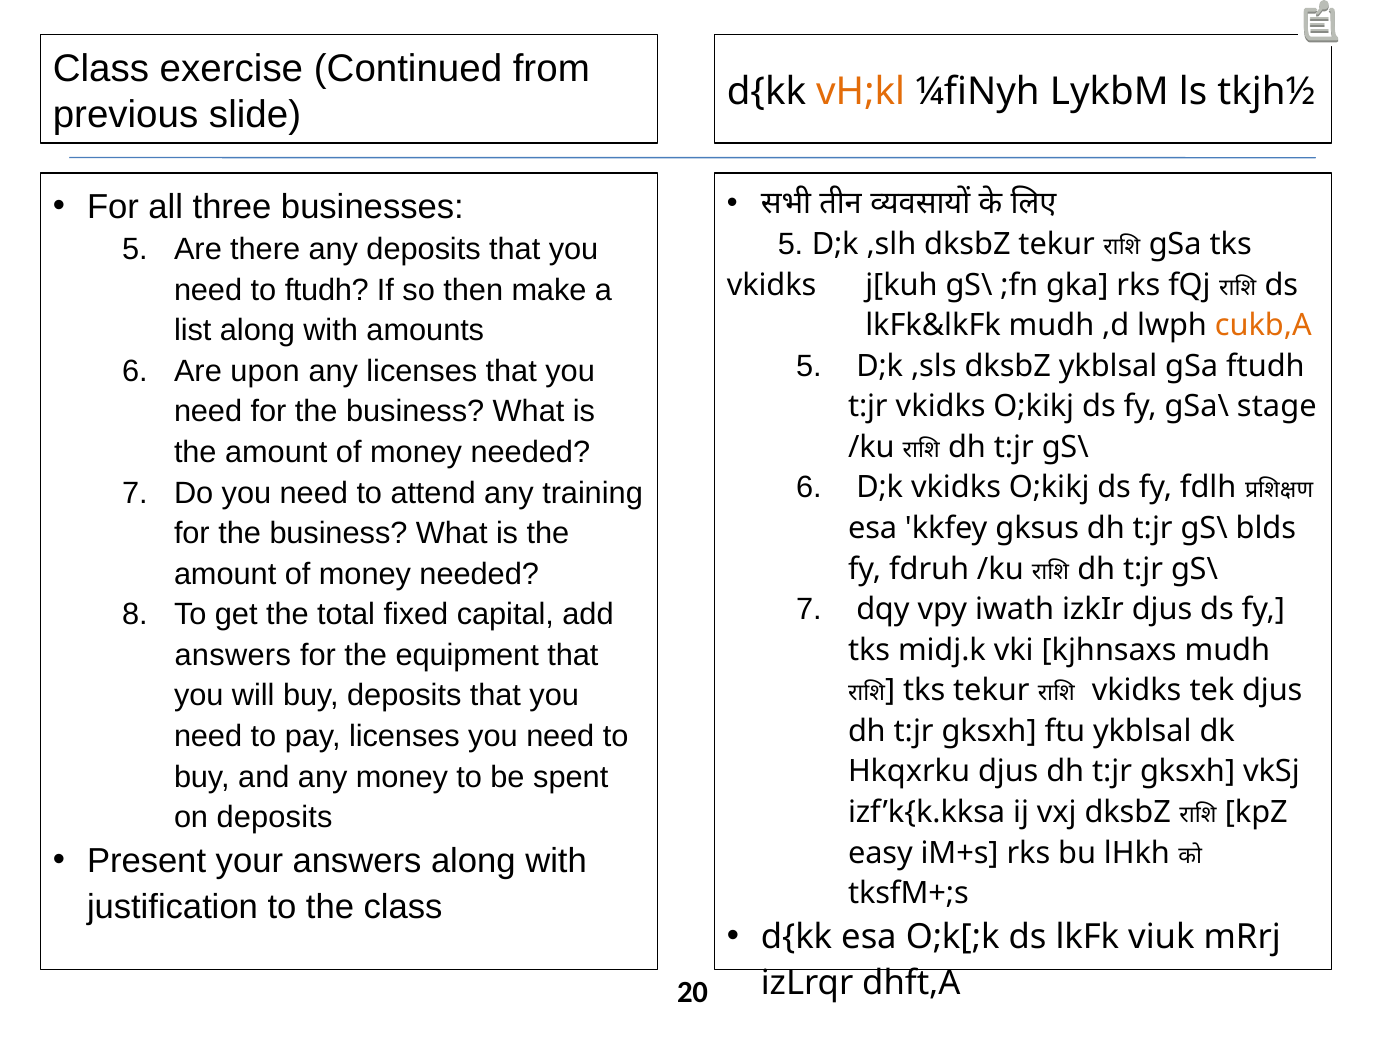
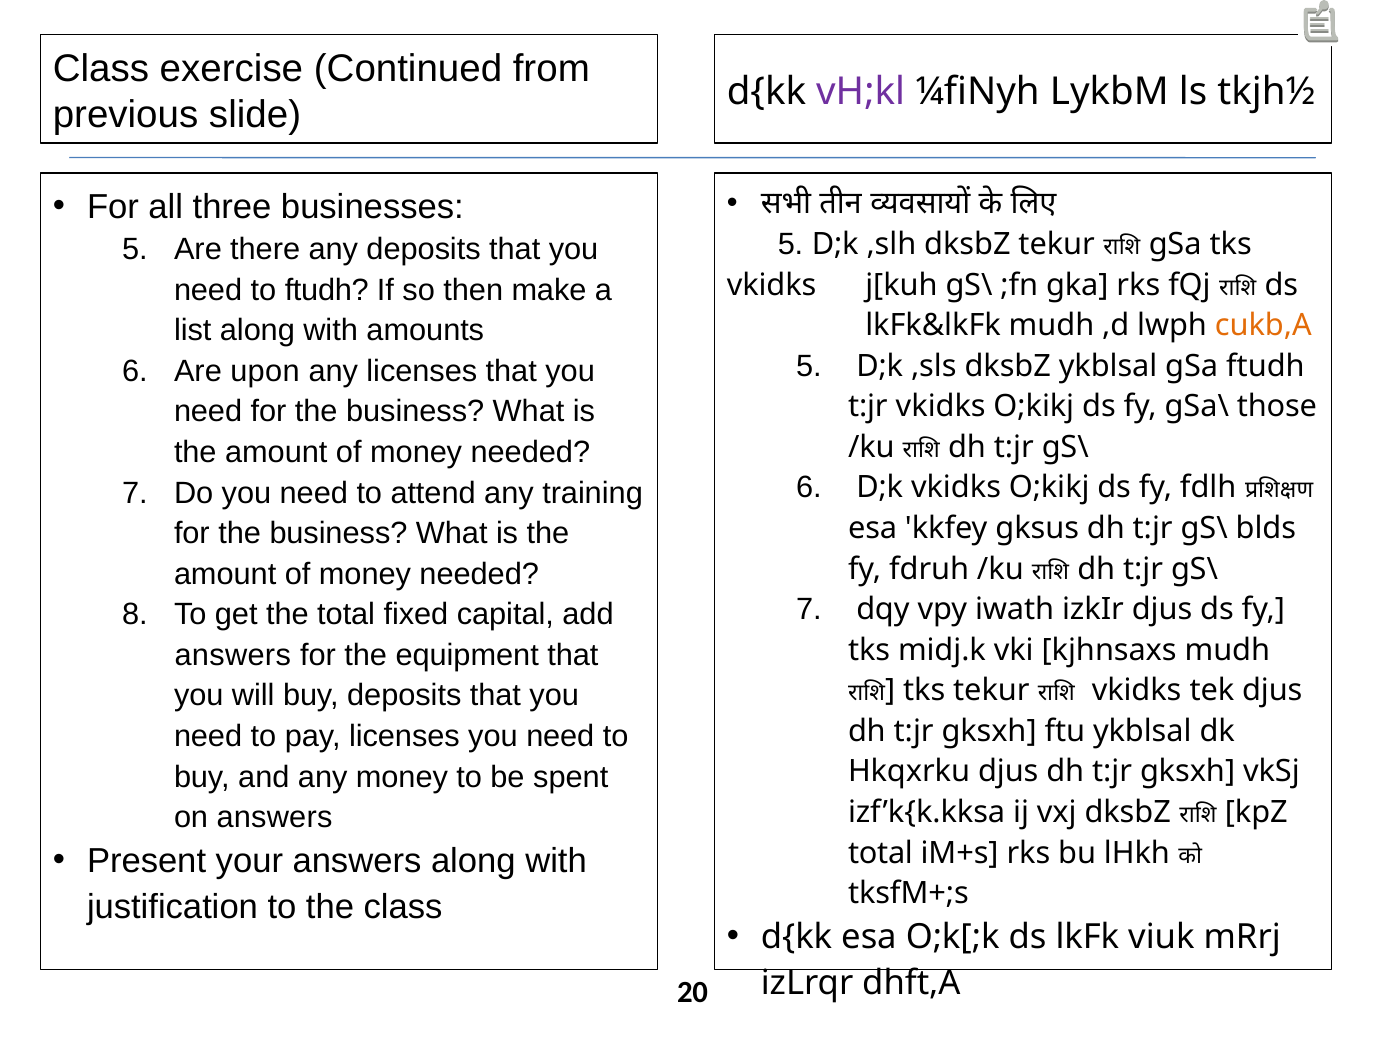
vH;kl colour: orange -> purple (861, 92)
stage: stage -> those (1277, 406)
on deposits: deposits -> answers (274, 817)
easy: easy -> total (880, 853)
